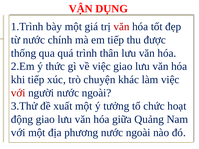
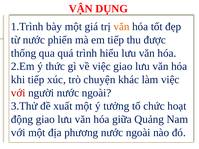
văn colour: red -> orange (121, 27)
chính: chính -> phiến (60, 40)
thân: thân -> hiểu (109, 53)
